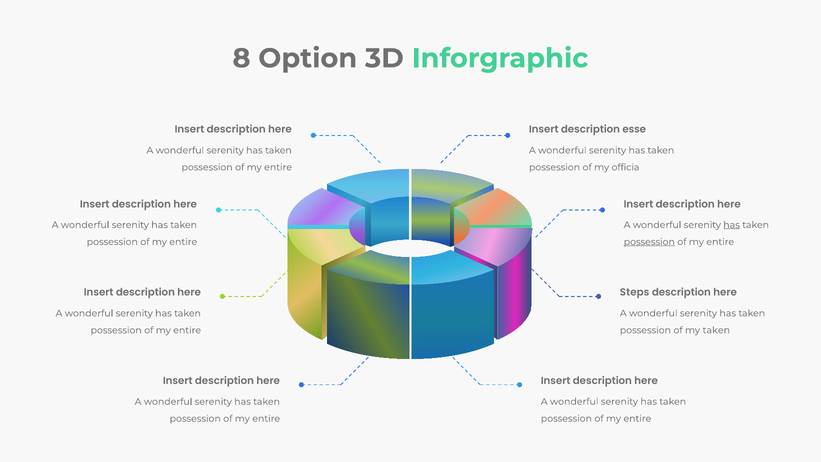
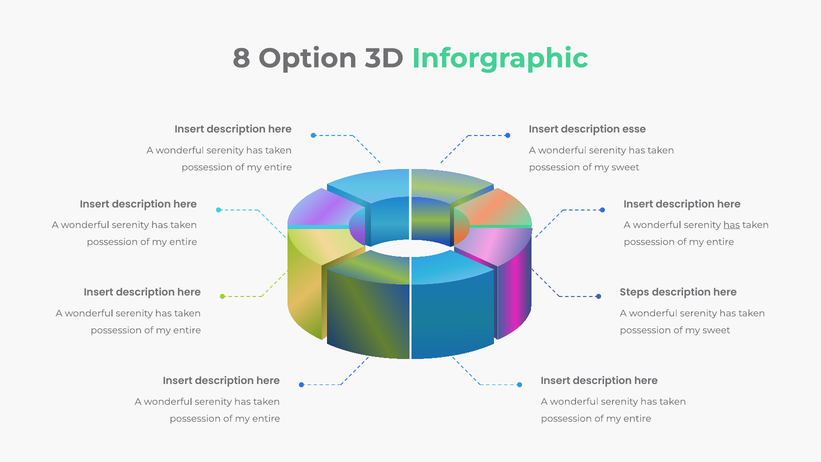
officia: officia -> sweet (625, 167)
possession underline: present -> none (649, 242)
taken: taken -> sweet (716, 330)
